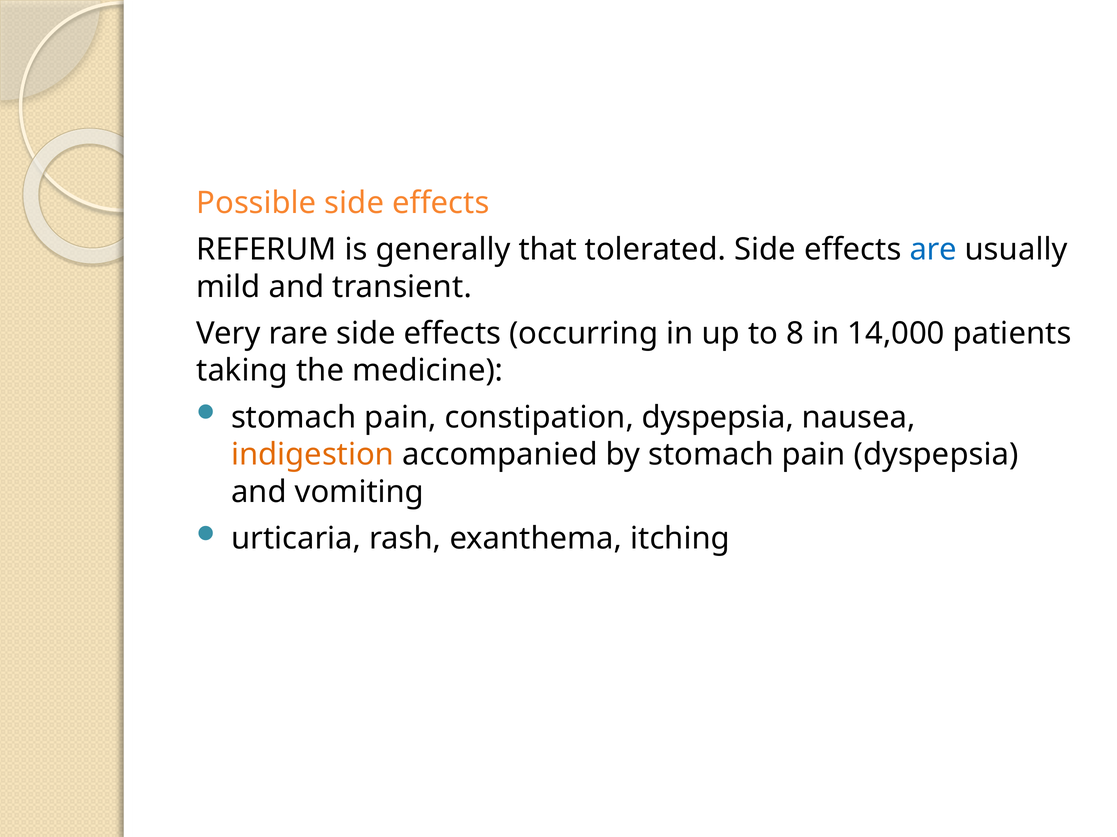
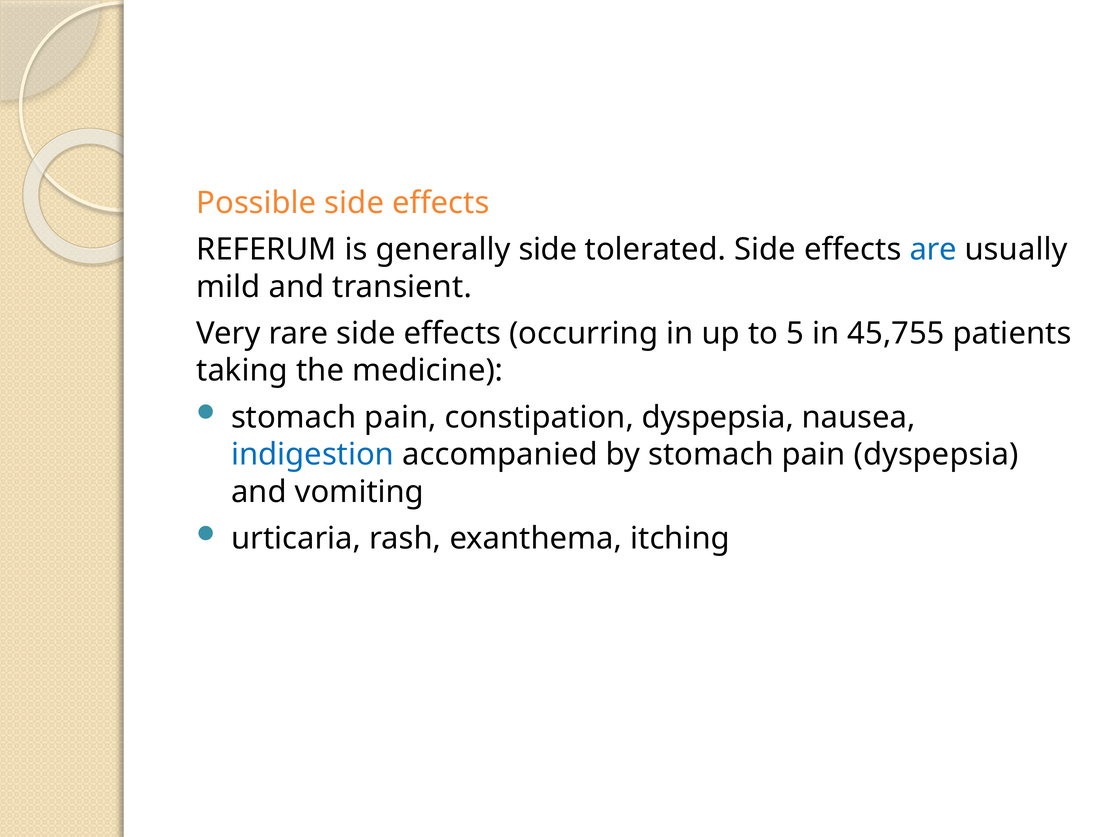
generally that: that -> side (548, 250)
8: 8 -> 5 (795, 334)
14,000: 14,000 -> 45,755 (896, 334)
indigestion colour: orange -> blue (313, 455)
